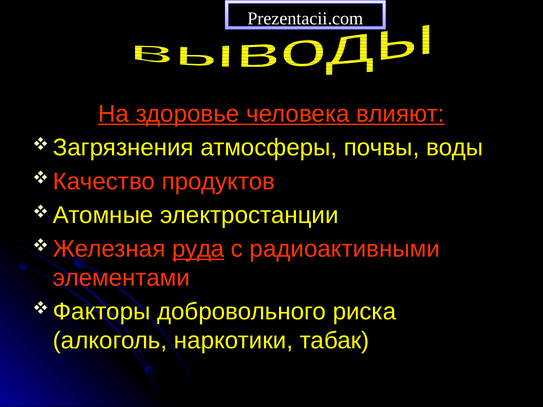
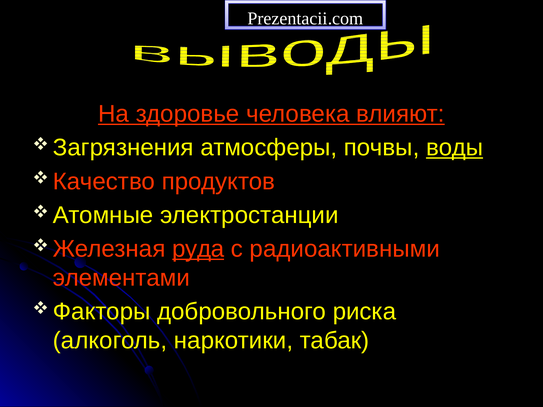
воды underline: none -> present (455, 148)
